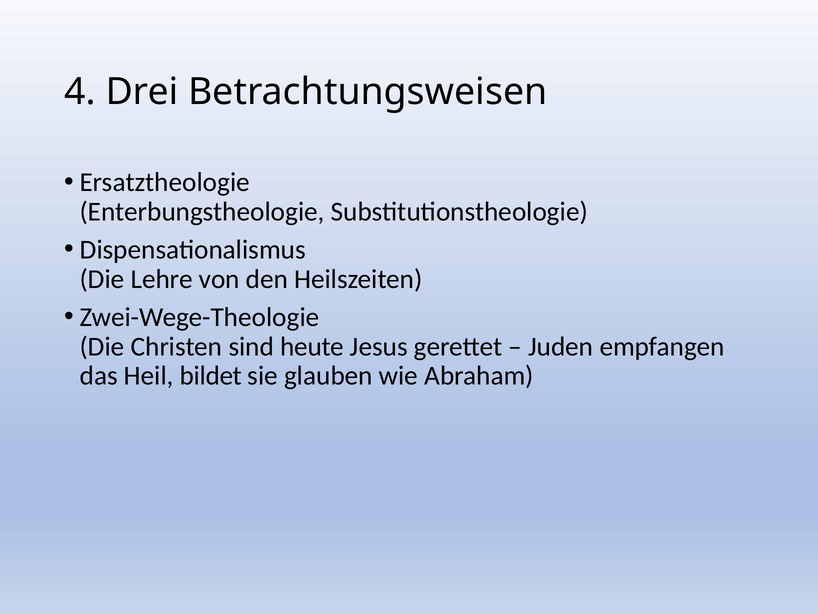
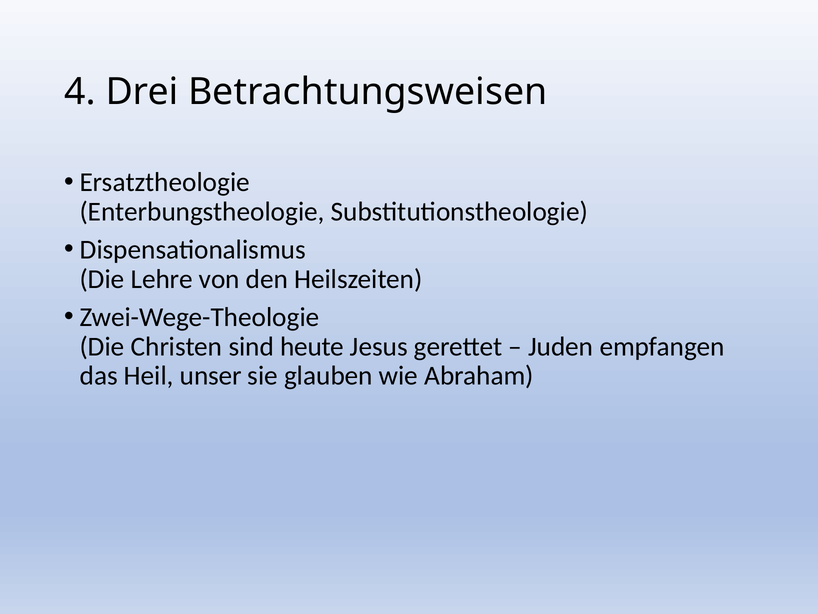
bildet: bildet -> unser (211, 376)
